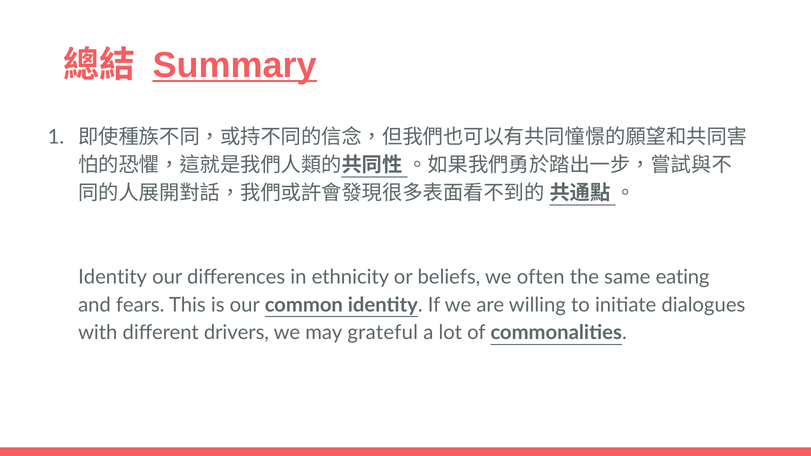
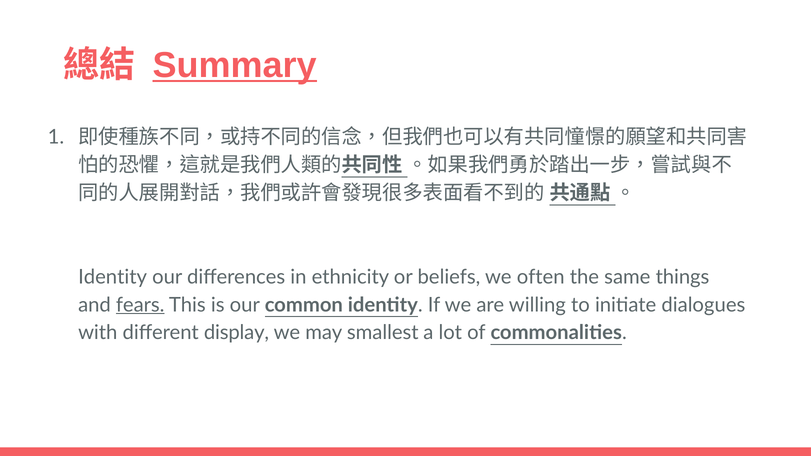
eating: eating -> things (683, 277)
fears underline: none -> present (140, 305)
drivers: drivers -> display (236, 333)
grateful: grateful -> smallest (383, 333)
